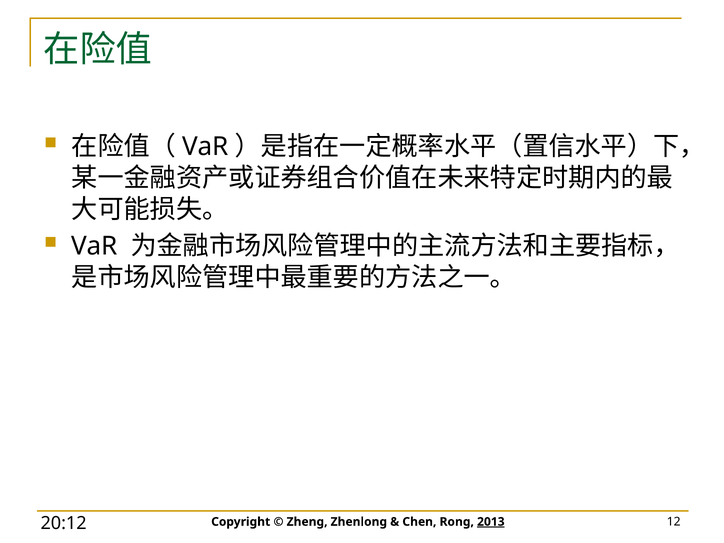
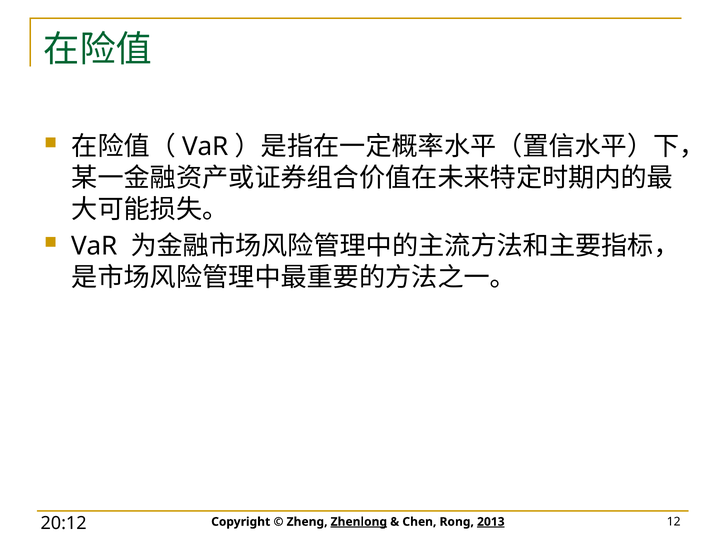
Zhenlong underline: none -> present (359, 522)
